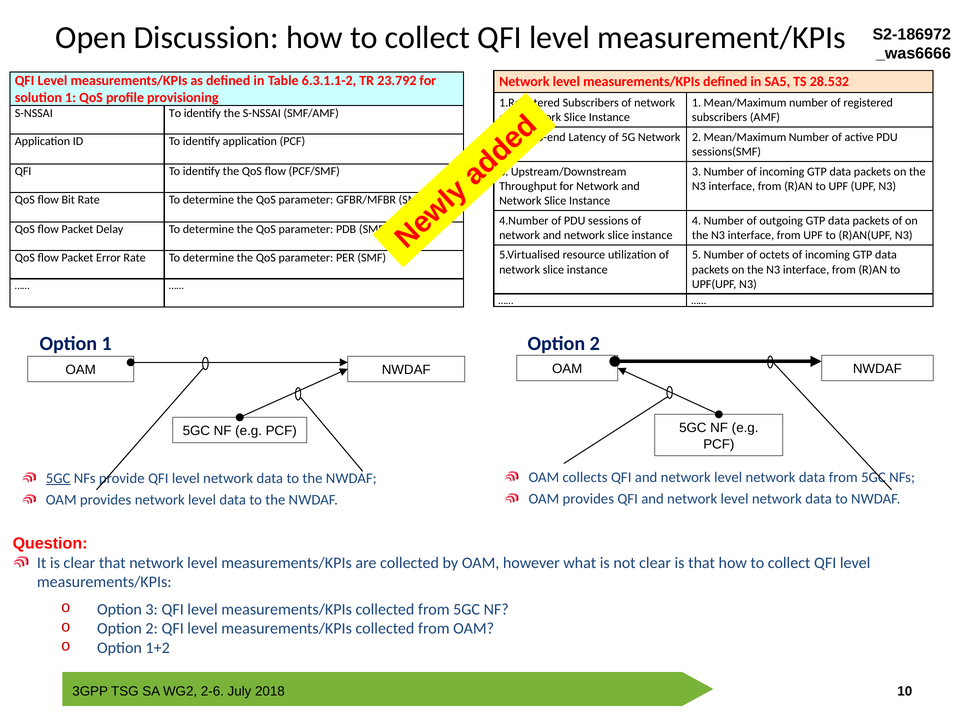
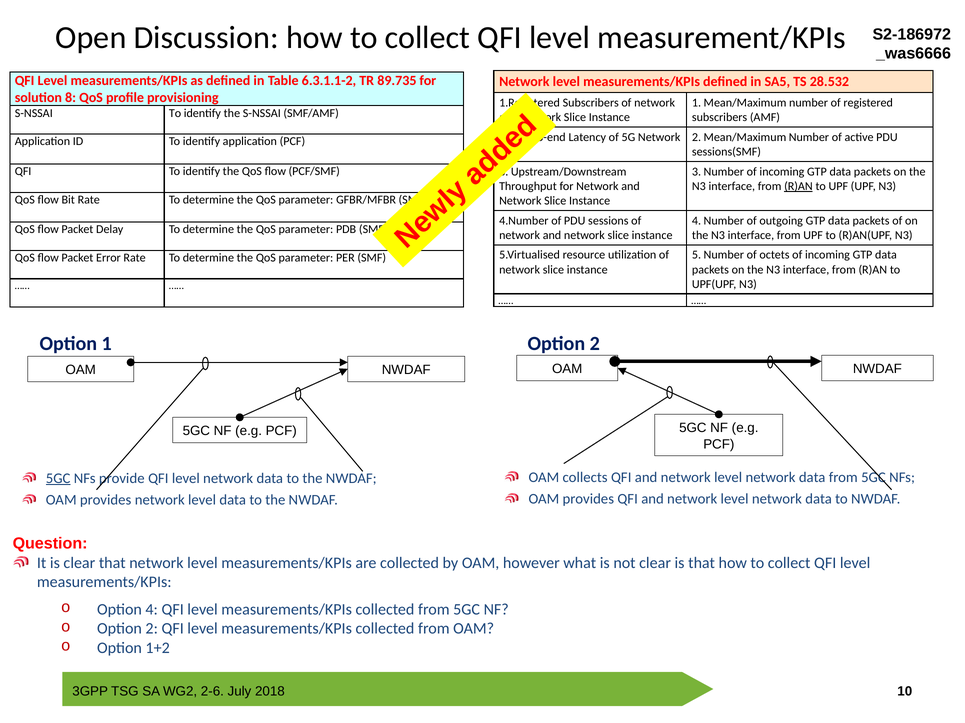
23.792: 23.792 -> 89.735 (397, 81)
solution 1: 1 -> 8 (71, 98)
R)AN underline: none -> present (798, 187)
Option 3: 3 -> 4 (152, 610)
